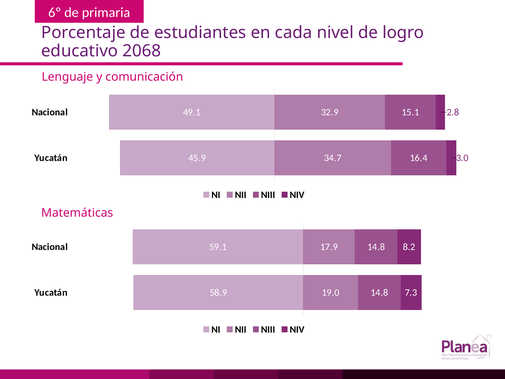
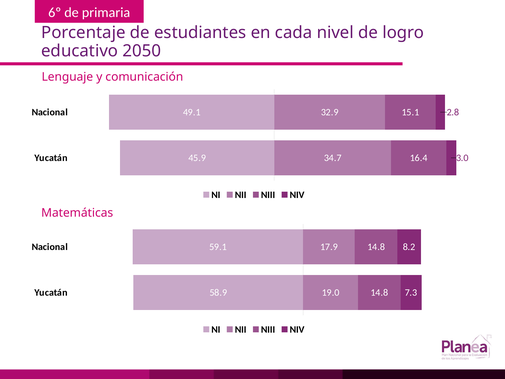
2068: 2068 -> 2050 (142, 51)
